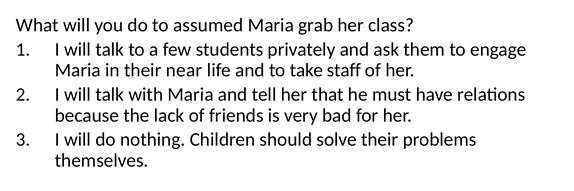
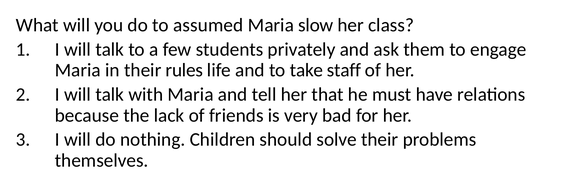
grab: grab -> slow (316, 25)
near: near -> rules (184, 70)
